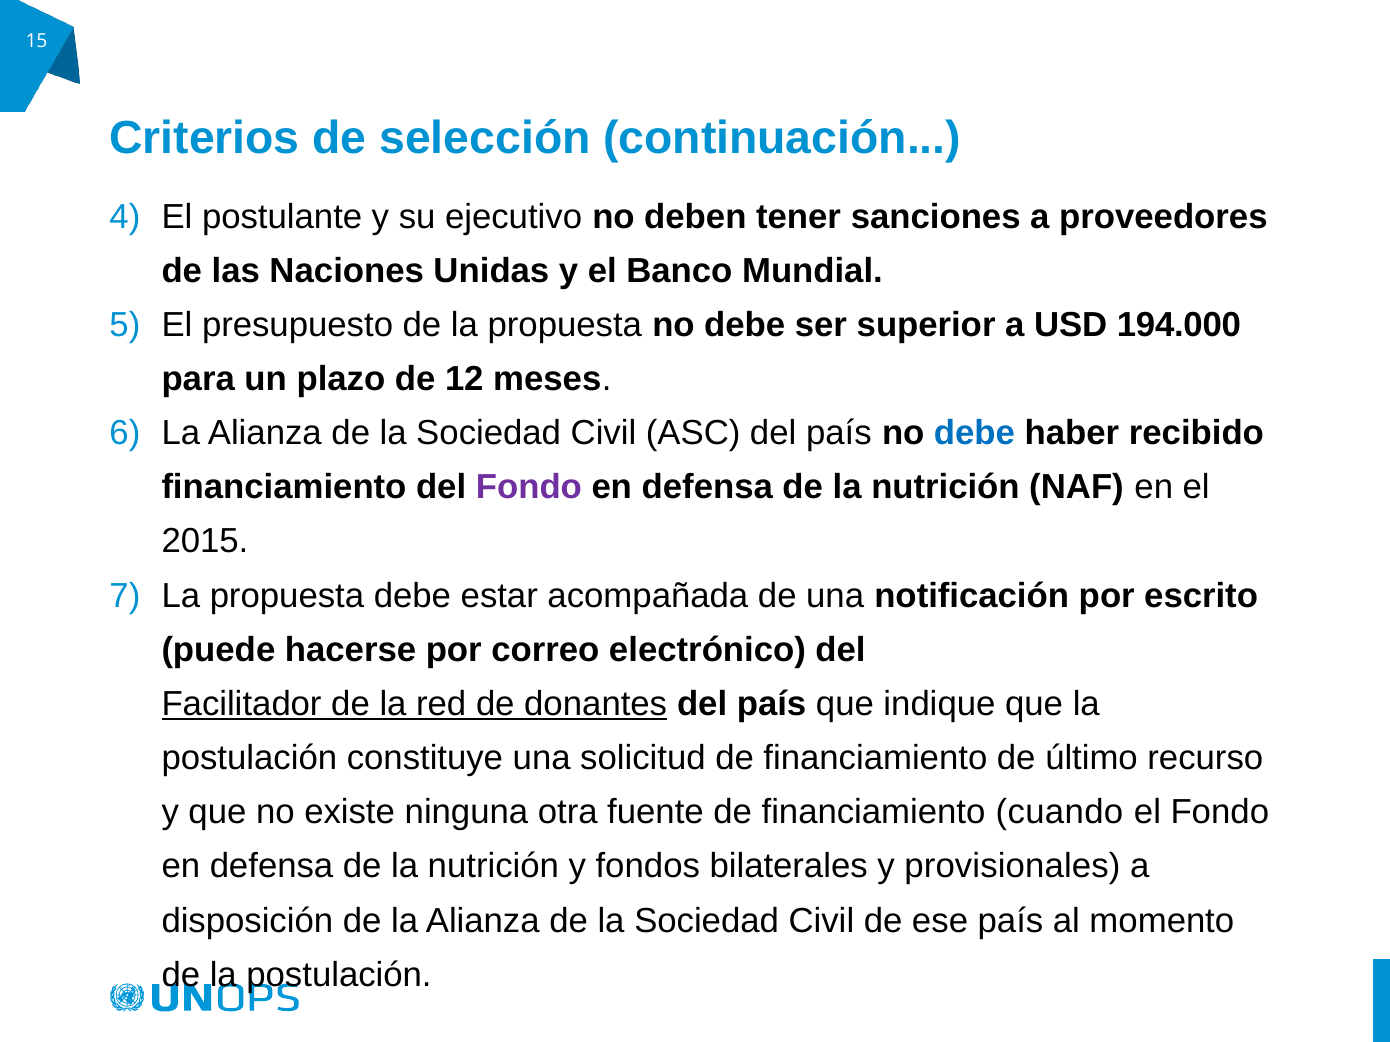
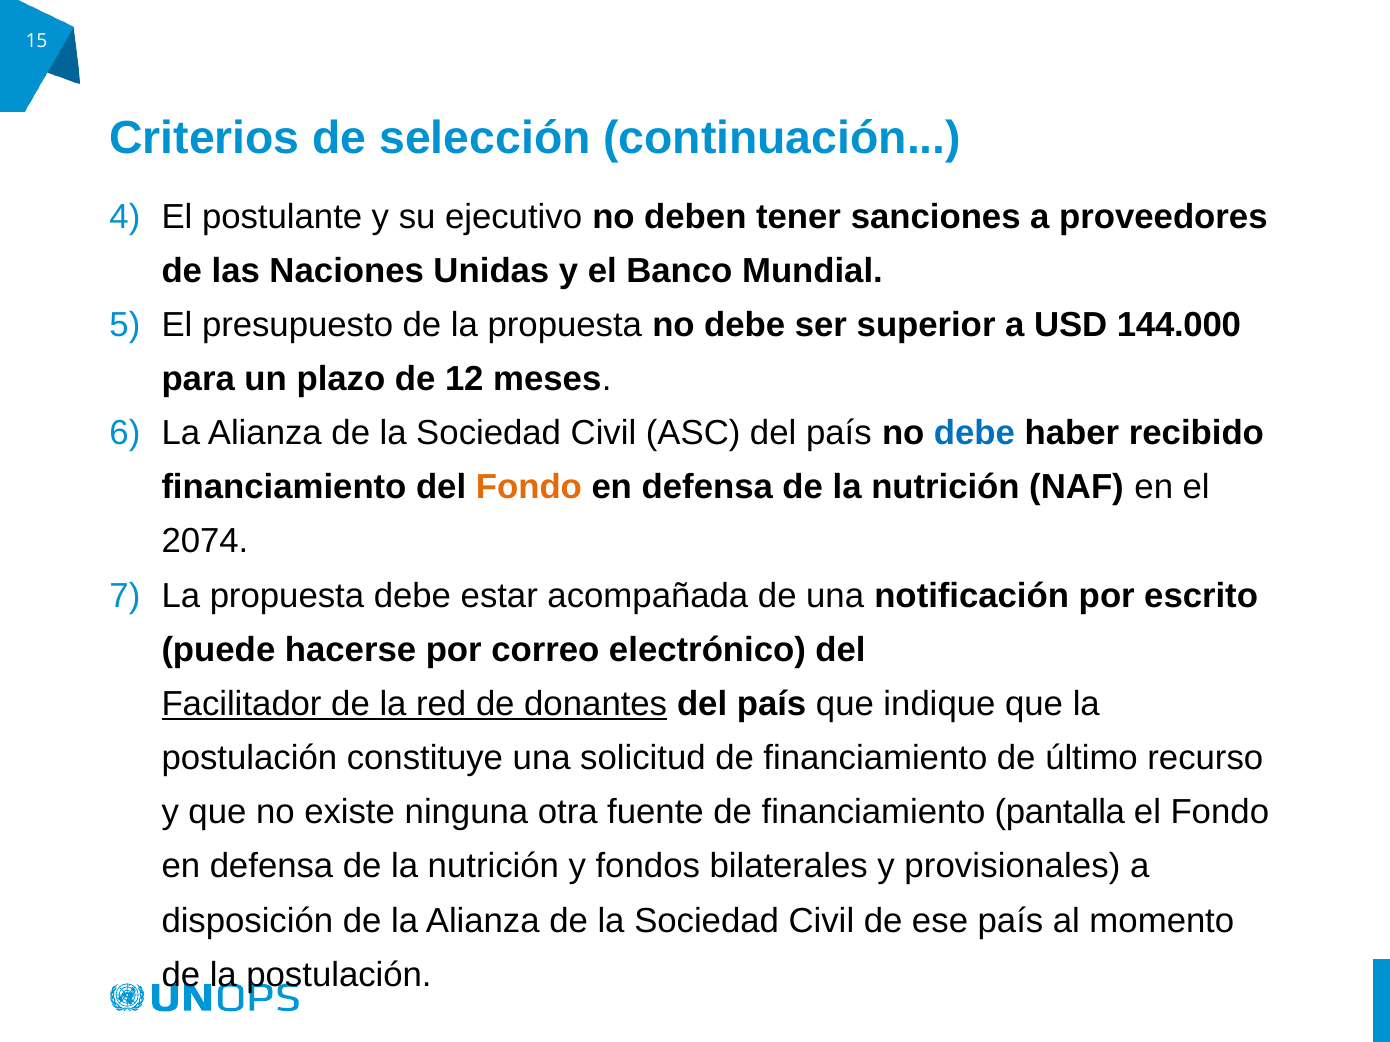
194.000: 194.000 -> 144.000 (1179, 325)
Fondo colour: purple -> orange (529, 488)
2015: 2015 -> 2074 (205, 542)
cuando: cuando -> pantalla (1060, 813)
